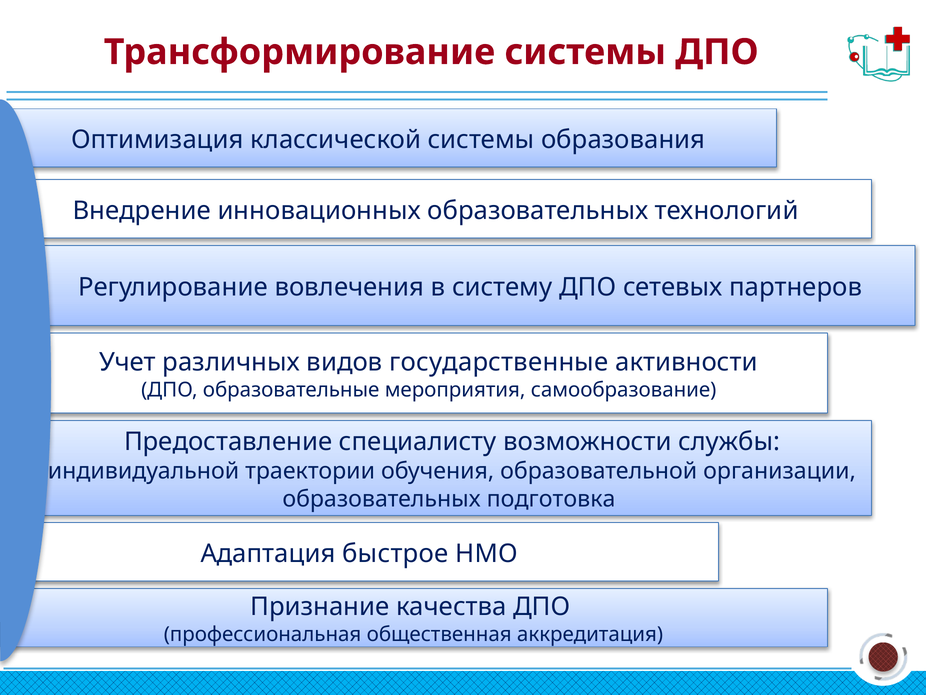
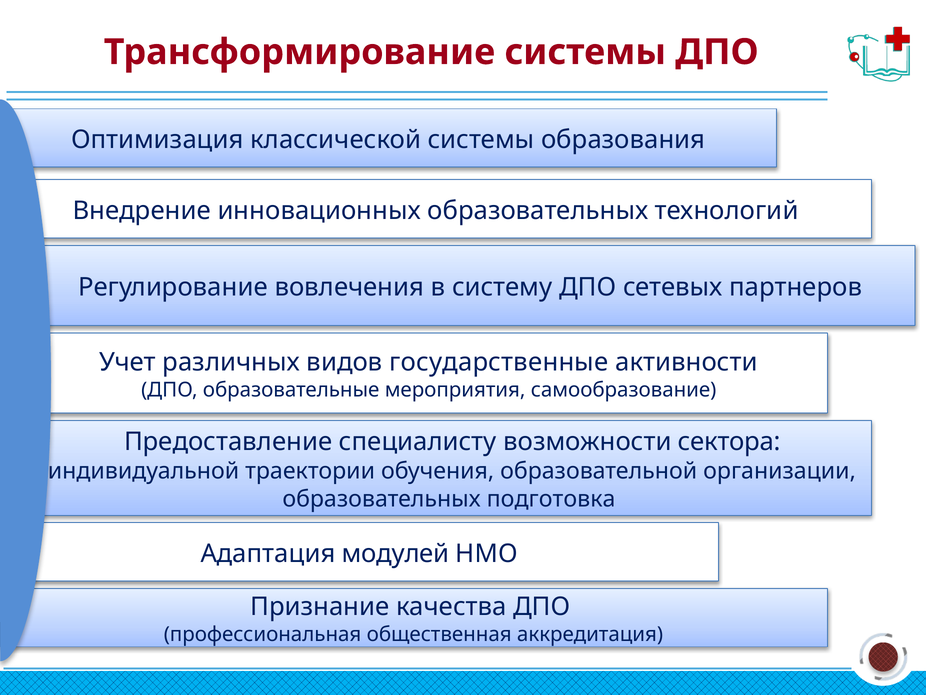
службы: службы -> сектора (729, 442)
быстрое: быстрое -> модулей (396, 553)
